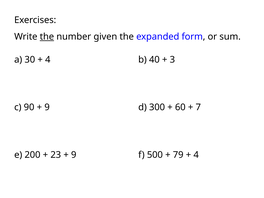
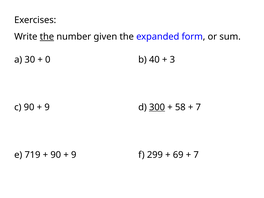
4: 4 -> 0 (48, 60)
300 underline: none -> present (157, 107)
60: 60 -> 58 (180, 107)
200: 200 -> 719 (32, 155)
23: 23 -> 90 (56, 155)
500: 500 -> 299 (155, 155)
79: 79 -> 69 (178, 155)
4: 4 -> 7 (196, 155)
